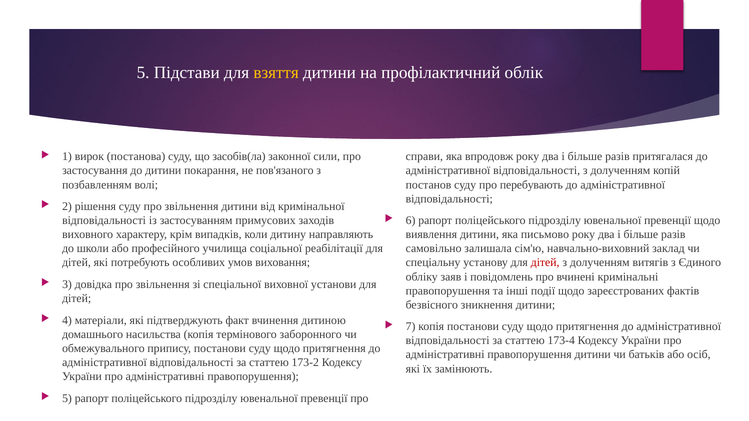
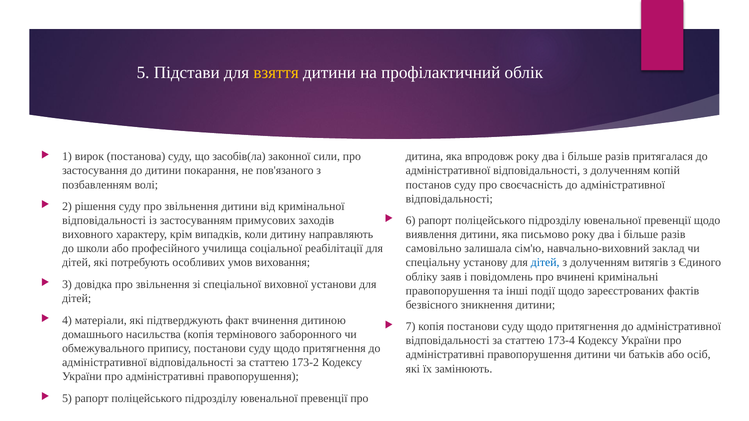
справи: справи -> дитина (424, 157)
перебувають: перебувають -> своєчасність (531, 185)
дітей colour: red -> blue (545, 263)
